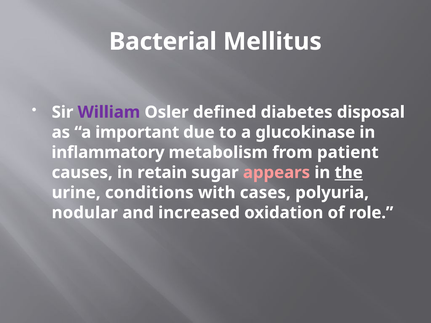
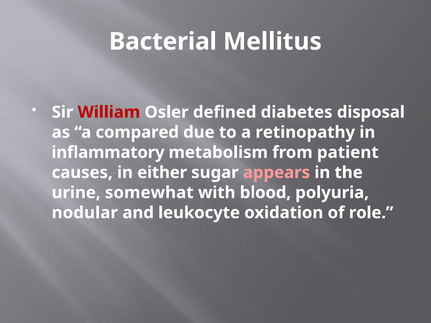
William colour: purple -> red (109, 112)
important: important -> compared (137, 132)
glucokinase: glucokinase -> retinopathy (305, 132)
retain: retain -> either (162, 173)
the underline: present -> none (349, 173)
conditions: conditions -> somewhat (149, 193)
cases: cases -> blood (265, 193)
increased: increased -> leukocyte (199, 213)
